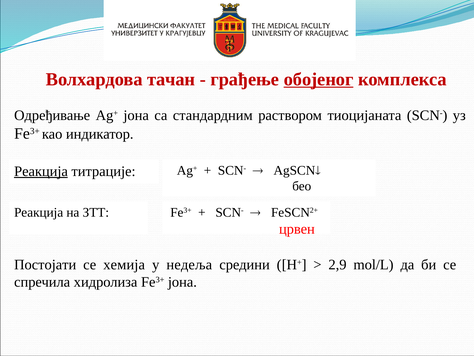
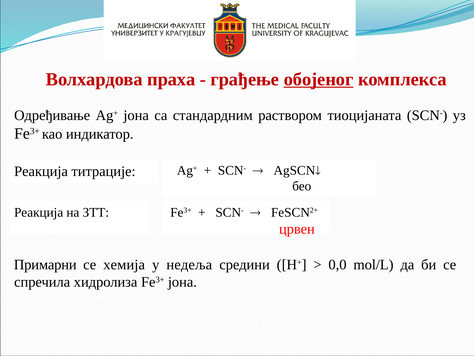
тачан: тачан -> праха (171, 79)
Реакција underline: present -> none (41, 171)
Постојати: Постојати -> Примарни (45, 264)
2,9: 2,9 -> 0,0 (337, 264)
